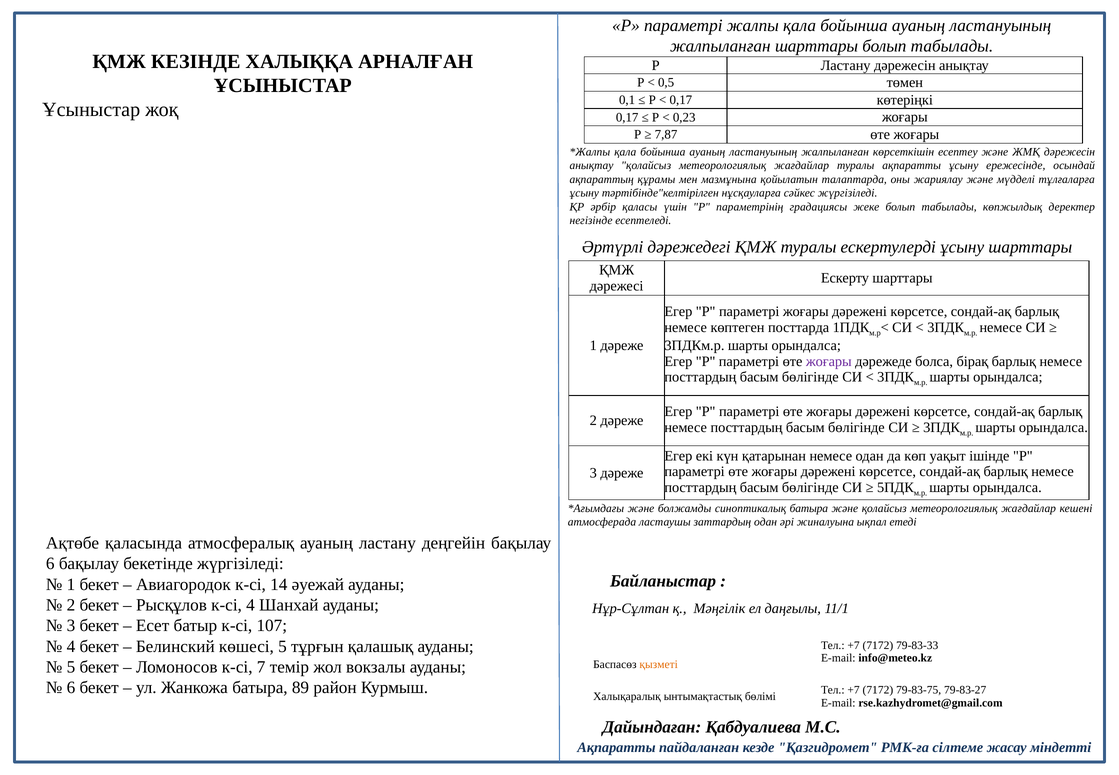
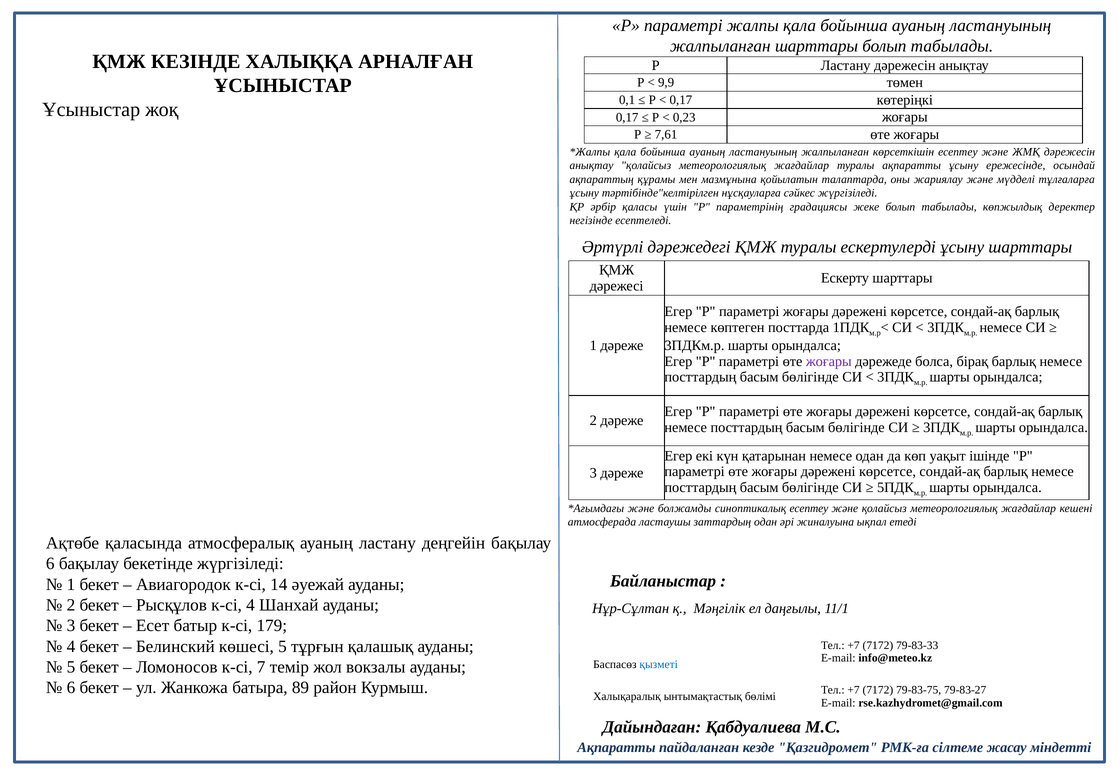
0,5: 0,5 -> 9,9 (666, 83)
7,87: 7,87 -> 7,61 (666, 134)
синоптикалық батыра: батыра -> есептеу (809, 508)
107: 107 -> 179 (272, 626)
қызметі colour: orange -> blue (659, 664)
